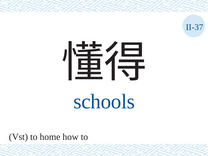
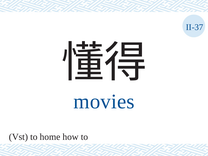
schools: schools -> movies (104, 102)
